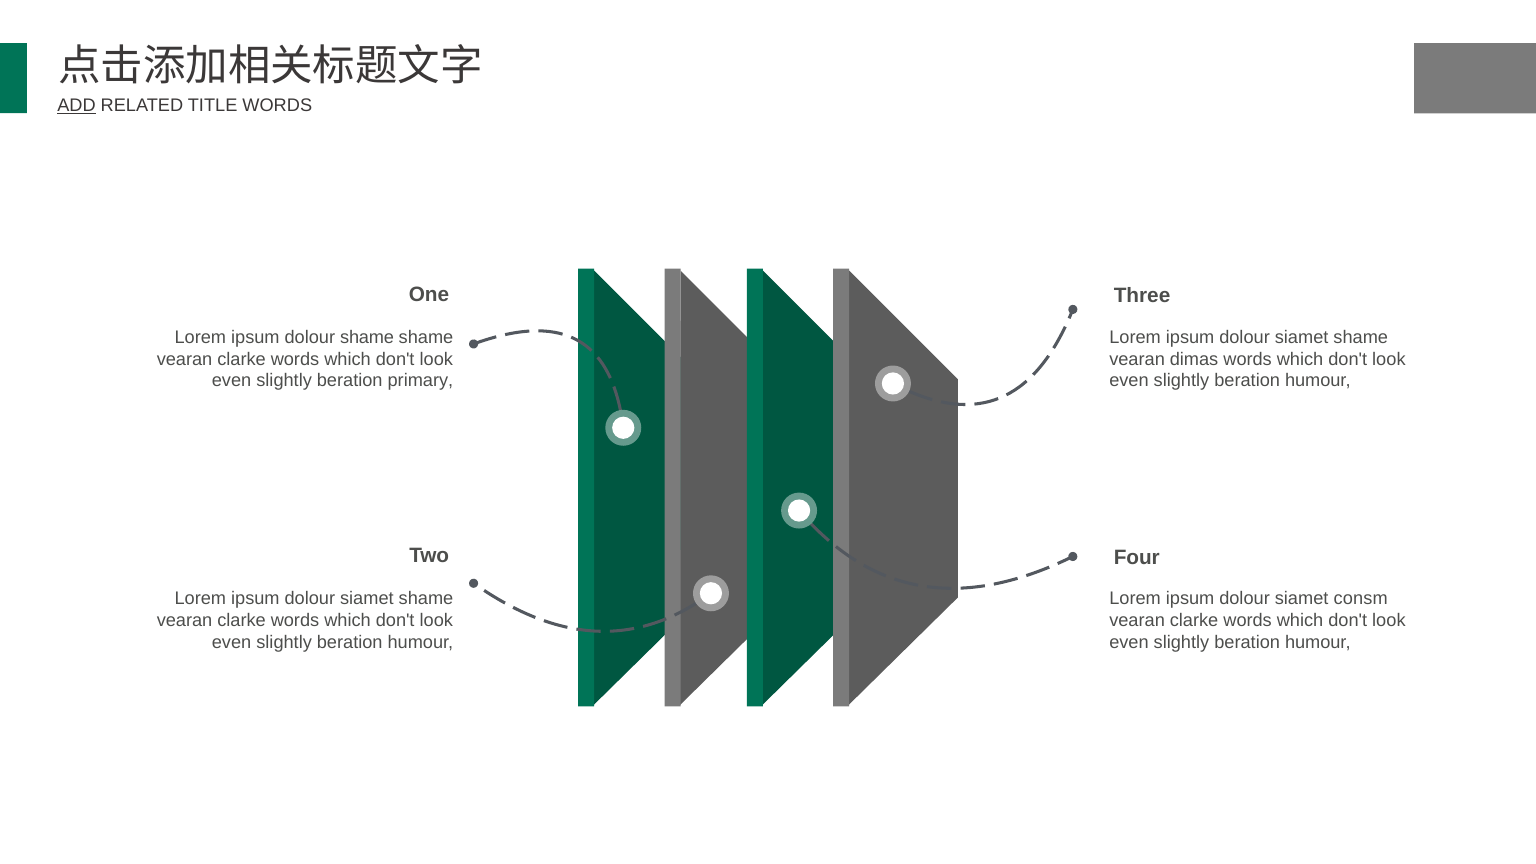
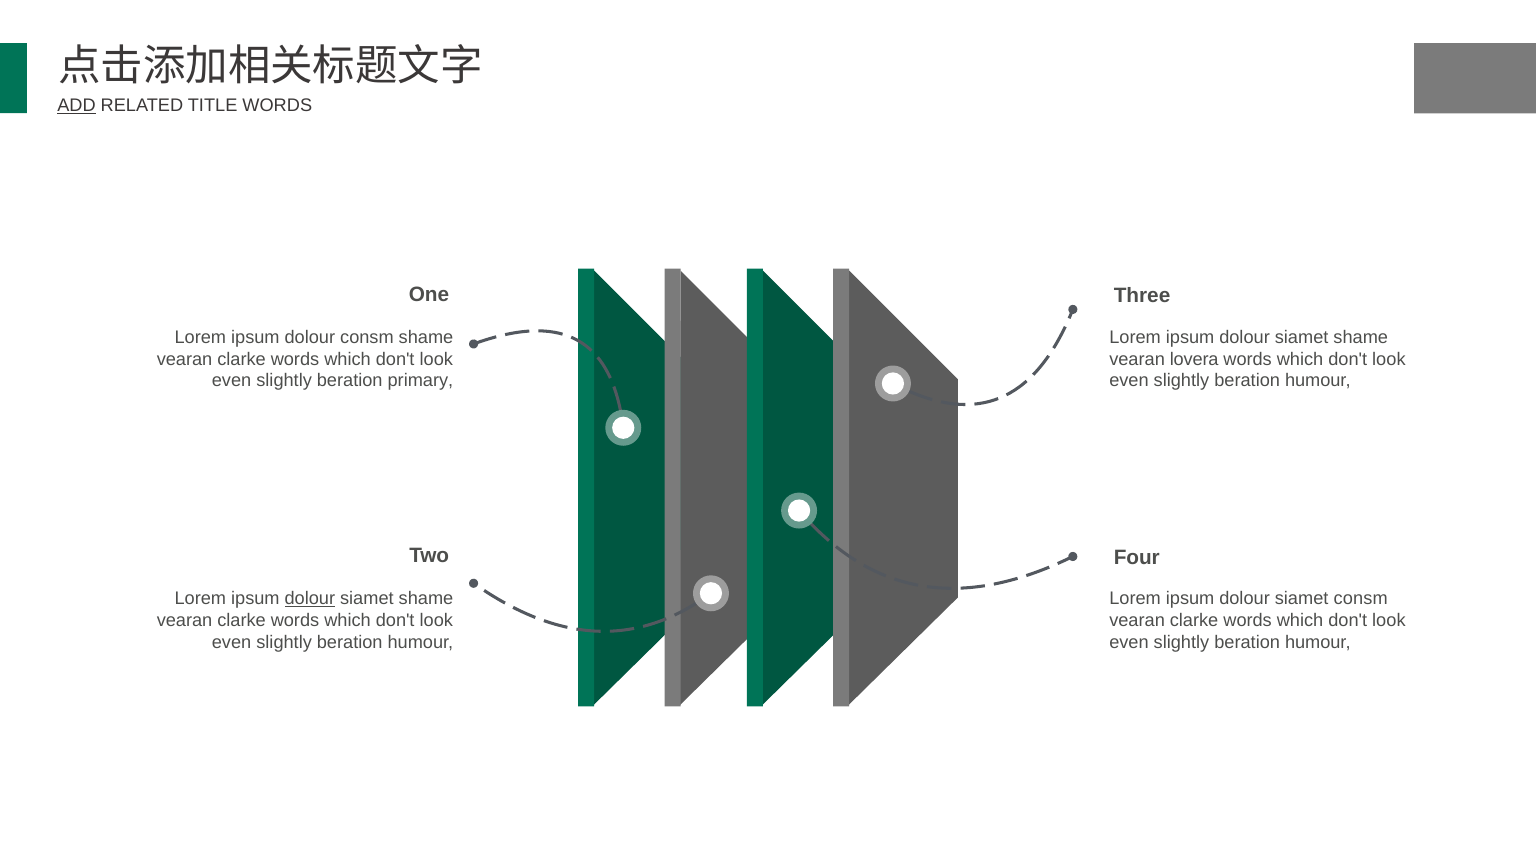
dolour shame: shame -> consm (367, 337)
dimas: dimas -> lovera (1194, 359)
dolour underline: none -> present (310, 599)
